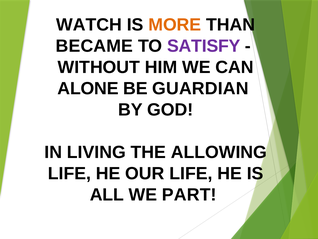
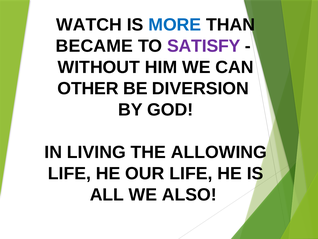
MORE colour: orange -> blue (175, 25)
ALONE: ALONE -> OTHER (88, 88)
GUARDIAN: GUARDIAN -> DIVERSION (200, 88)
PART: PART -> ALSO (189, 194)
